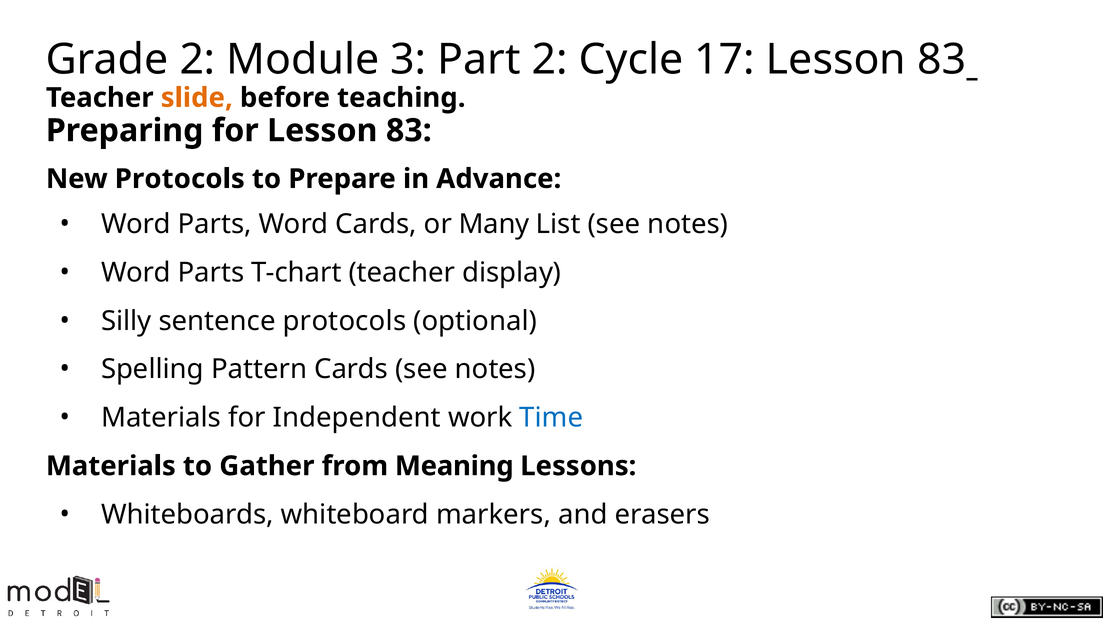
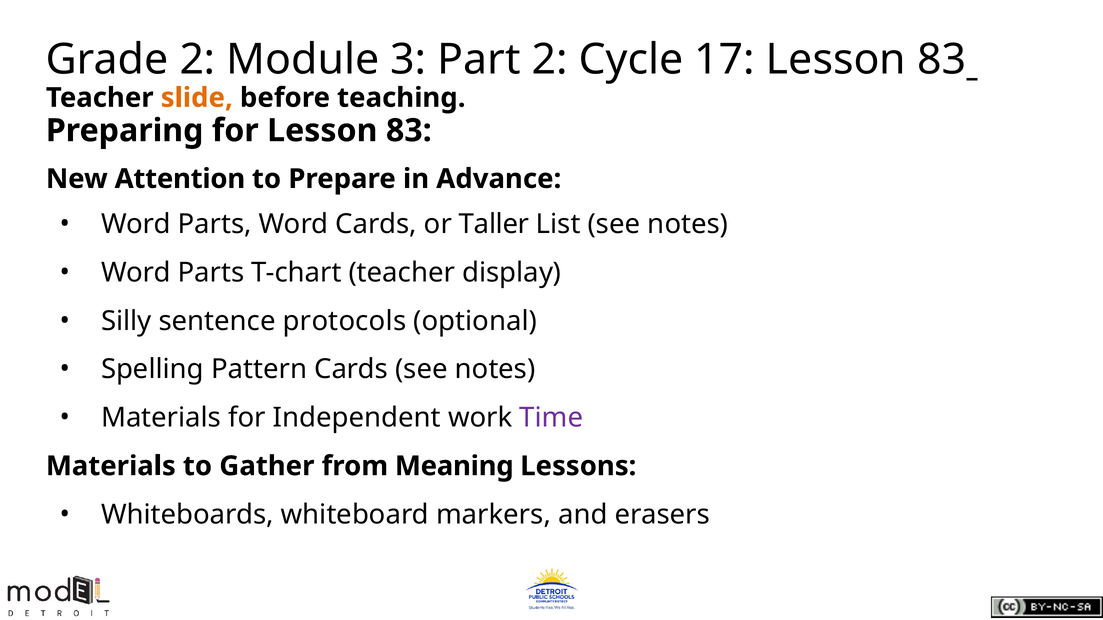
New Protocols: Protocols -> Attention (180, 179)
Many: Many -> Taller (494, 224)
Time colour: blue -> purple (551, 418)
